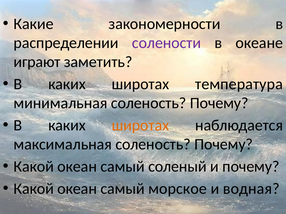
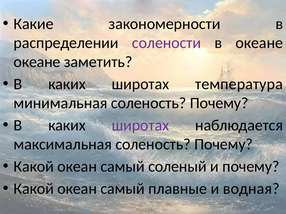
играют: играют -> океане (37, 62)
широтах colour: orange -> purple (140, 126)
морское: морское -> плавные (178, 189)
